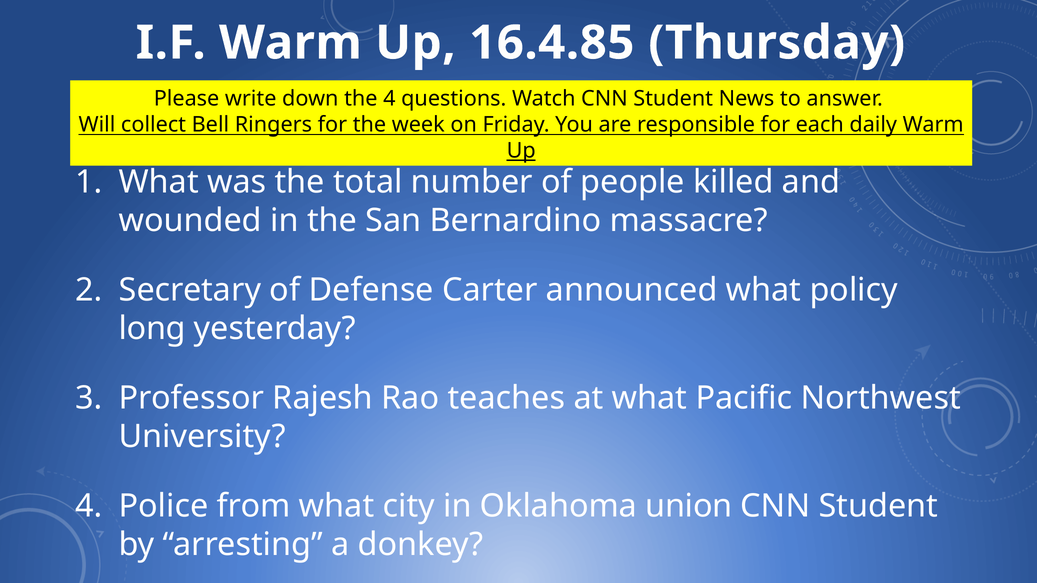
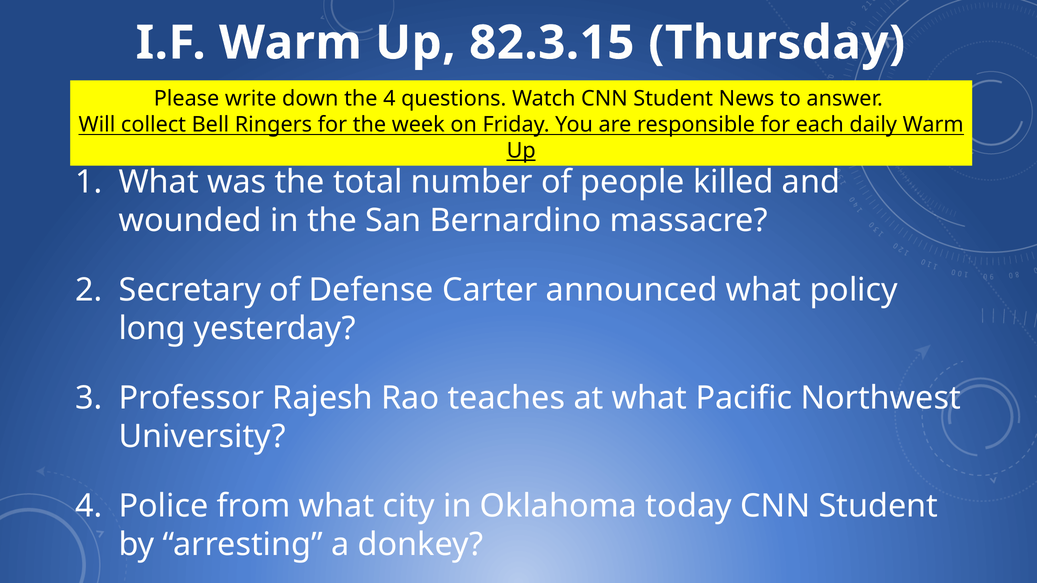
16.4.85: 16.4.85 -> 82.3.15 (552, 43)
union: union -> today (689, 506)
